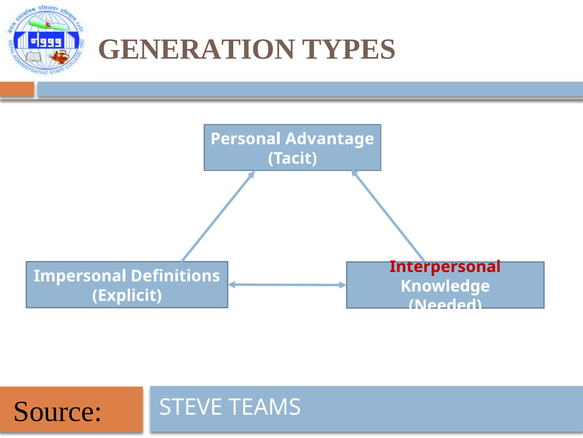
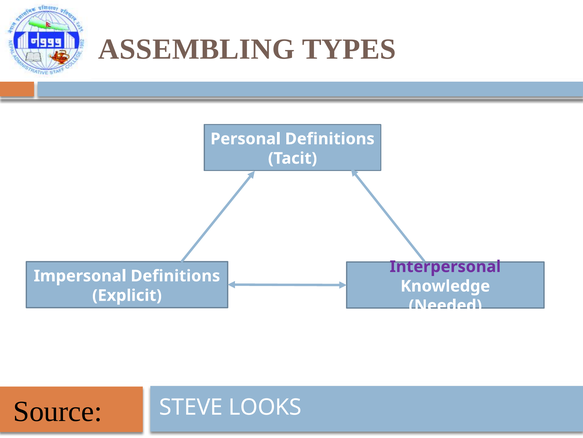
GENERATION: GENERATION -> ASSEMBLING (196, 49)
Personal Advantage: Advantage -> Definitions (330, 139)
Interpersonal colour: red -> purple (445, 266)
TEAMS: TEAMS -> LOOKS (265, 407)
